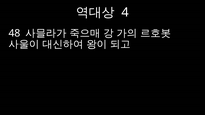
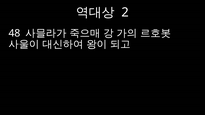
4: 4 -> 2 (125, 12)
